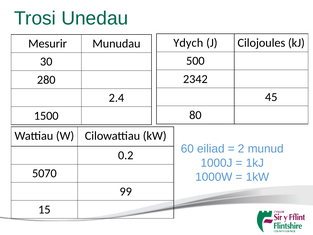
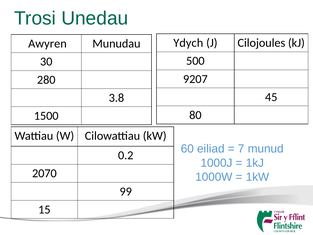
Mesurir: Mesurir -> Awyren (47, 44)
2342: 2342 -> 9207 (195, 79)
2.4: 2.4 -> 3.8 (116, 98)
2: 2 -> 7 (241, 149)
5070: 5070 -> 2070 (44, 173)
